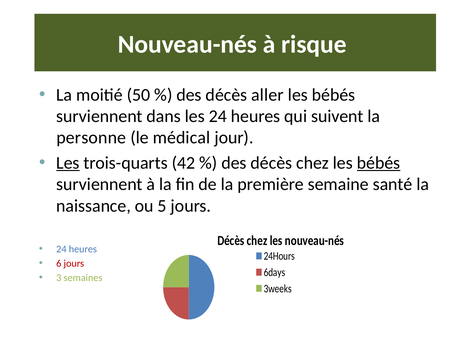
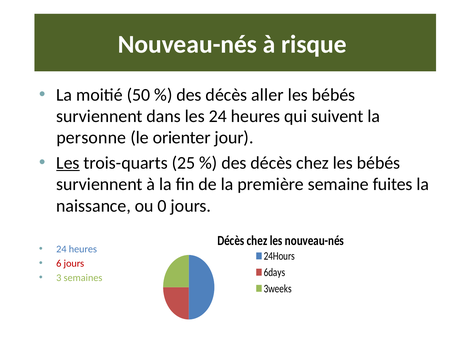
médical: médical -> orienter (182, 137)
42: 42 -> 25 (184, 162)
bébés underline: present -> none (379, 162)
santé: santé -> fuites (393, 184)
5: 5 -> 0 (162, 205)
